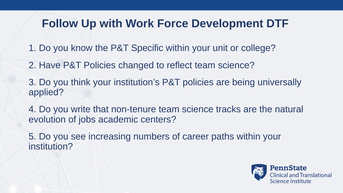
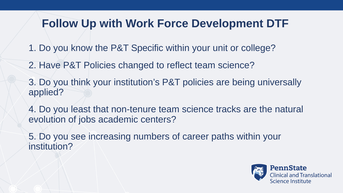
write: write -> least (81, 109)
